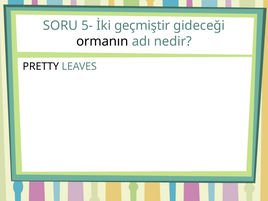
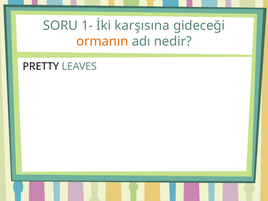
5-: 5- -> 1- (87, 26)
geçmiştir: geçmiştir -> karşısına (142, 26)
ormanın colour: black -> orange (102, 41)
